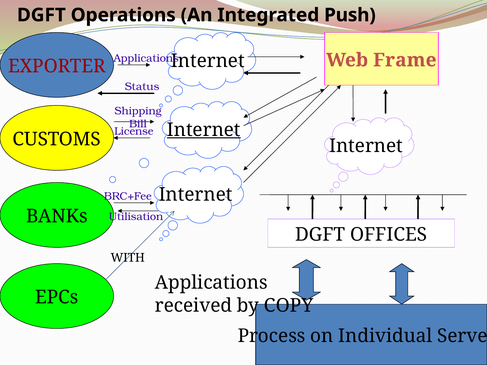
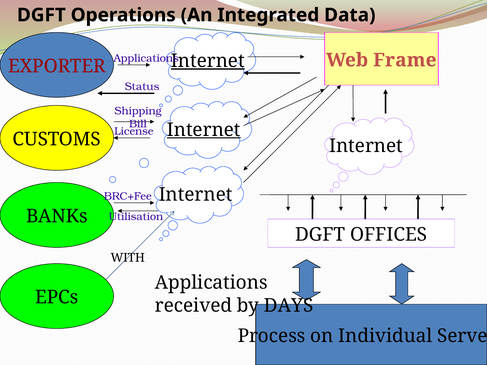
Push: Push -> Data (350, 15)
Internet underline: none -> present (208, 61)
COPY: COPY -> DAYS (289, 306)
